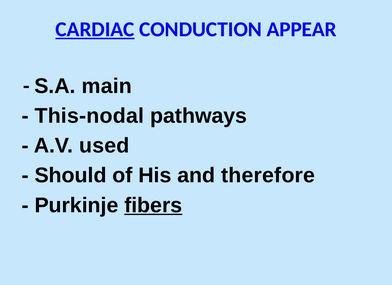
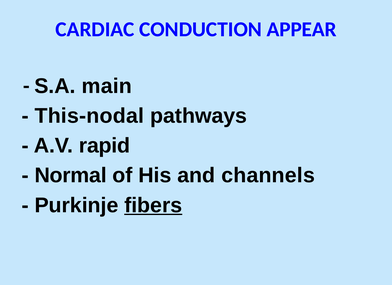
CARDIAC underline: present -> none (95, 29)
used: used -> rapid (105, 146)
Should: Should -> Normal (71, 176)
therefore: therefore -> channels (268, 176)
